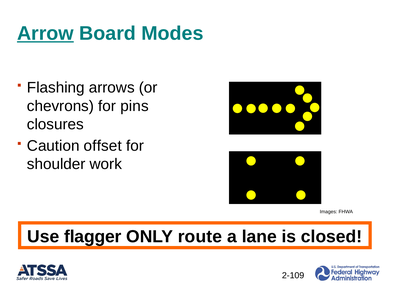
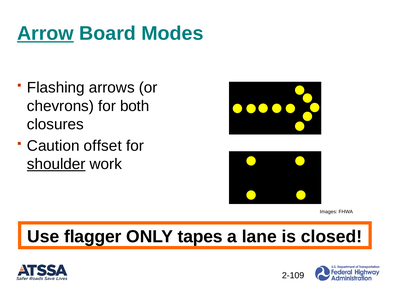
pins: pins -> both (135, 106)
shoulder underline: none -> present (56, 164)
route: route -> tapes (200, 236)
